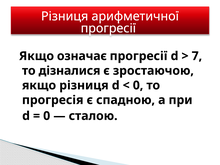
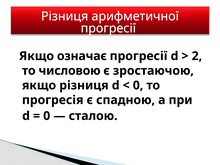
7: 7 -> 2 (197, 56)
дізналися: дізналися -> числовою (70, 71)
